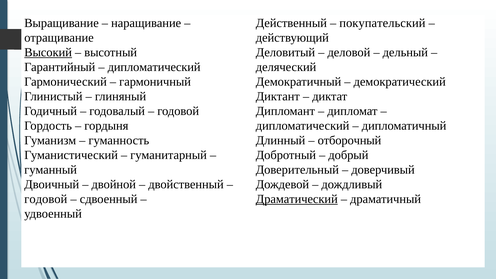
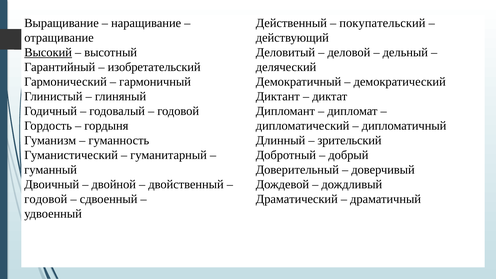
дипломатический: дипломатический -> изобретательский (154, 67)
отборочный: отборочный -> зрительский (349, 140)
Драматический underline: present -> none (297, 199)
